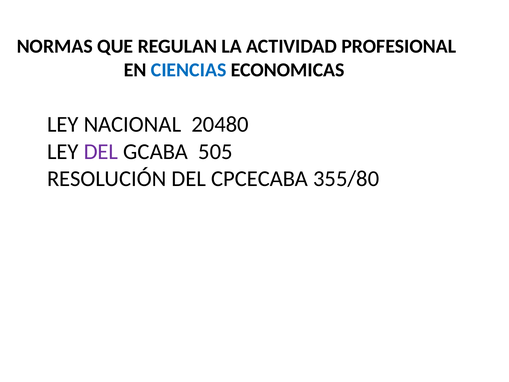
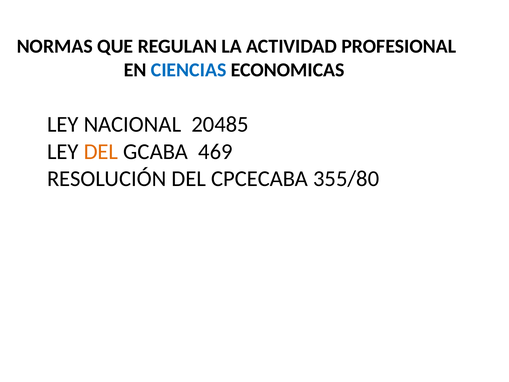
20480: 20480 -> 20485 (220, 124)
DEL colour: purple -> orange (101, 152)
505: 505 -> 469 (215, 152)
